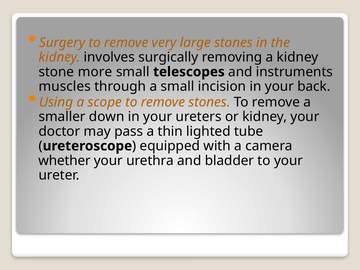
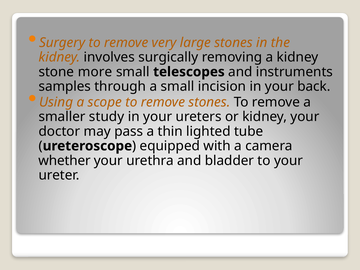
muscles: muscles -> samples (65, 86)
down: down -> study (107, 117)
